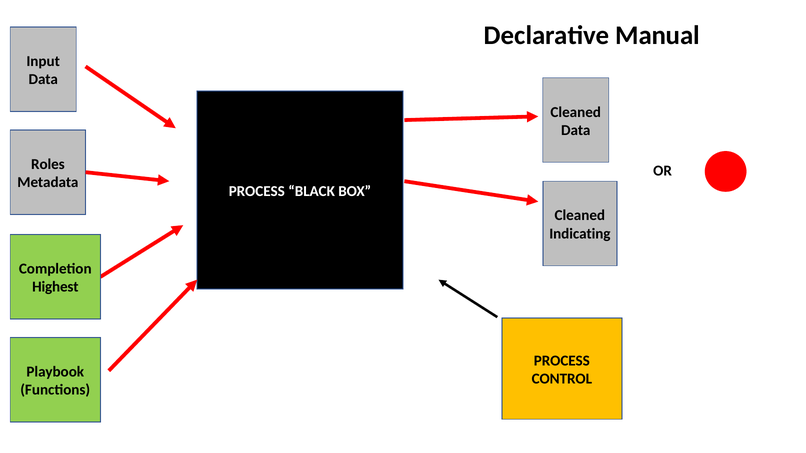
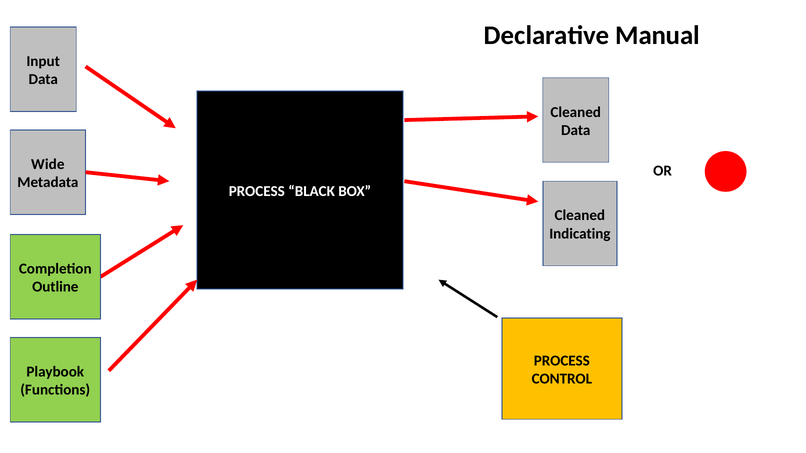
Roles: Roles -> Wide (48, 164)
Highest: Highest -> Outline (55, 287)
